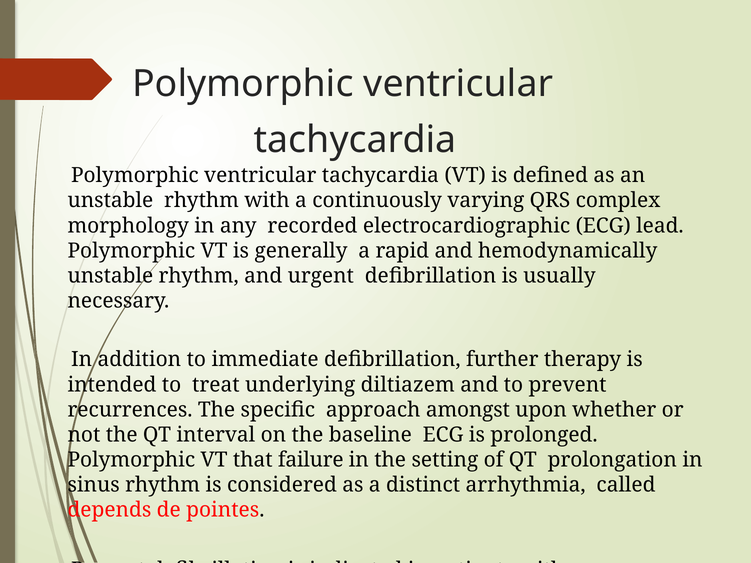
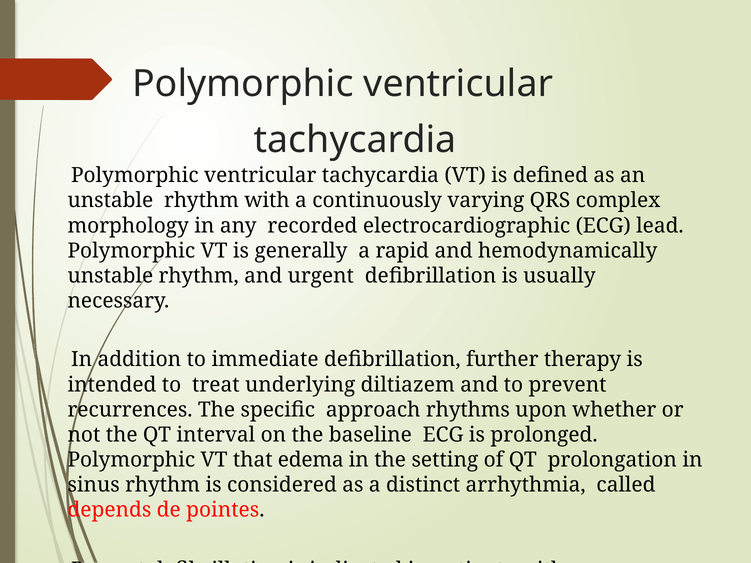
amongst: amongst -> rhythms (468, 410)
failure: failure -> edema (311, 460)
